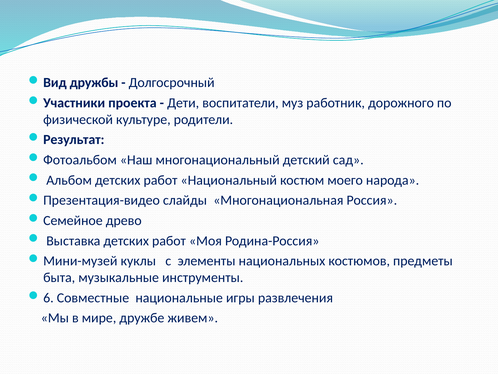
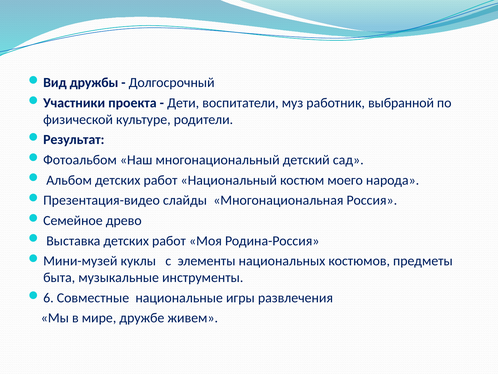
дорожного: дорожного -> выбранной (401, 103)
